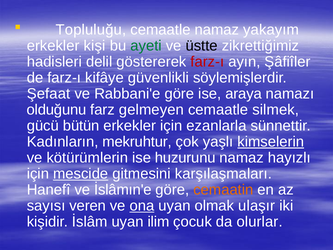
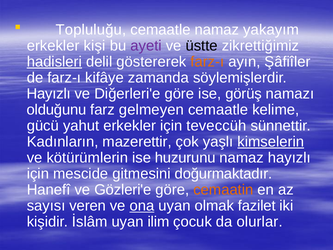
ayeti colour: green -> purple (146, 46)
hadisleri underline: none -> present (54, 62)
farz-ı colour: red -> orange (207, 62)
güvenlikli: güvenlikli -> zamanda (158, 78)
Şefaat: Şefaat -> Hayızlı (49, 94)
Rabbani'e: Rabbani'e -> Diğerleri'e (127, 94)
araya: araya -> görüş (244, 94)
silmek: silmek -> kelime (276, 110)
bütün: bütün -> yahut (81, 126)
ezanlarla: ezanlarla -> teveccüh (216, 126)
mekruhtur: mekruhtur -> mazerettir (137, 142)
mescide underline: present -> none (81, 174)
karşılaşmaları: karşılaşmaları -> doğurmaktadır (223, 174)
İslâmın'e: İslâmın'e -> Gözleri'e (123, 190)
ulaşır: ulaşır -> fazilet (257, 206)
